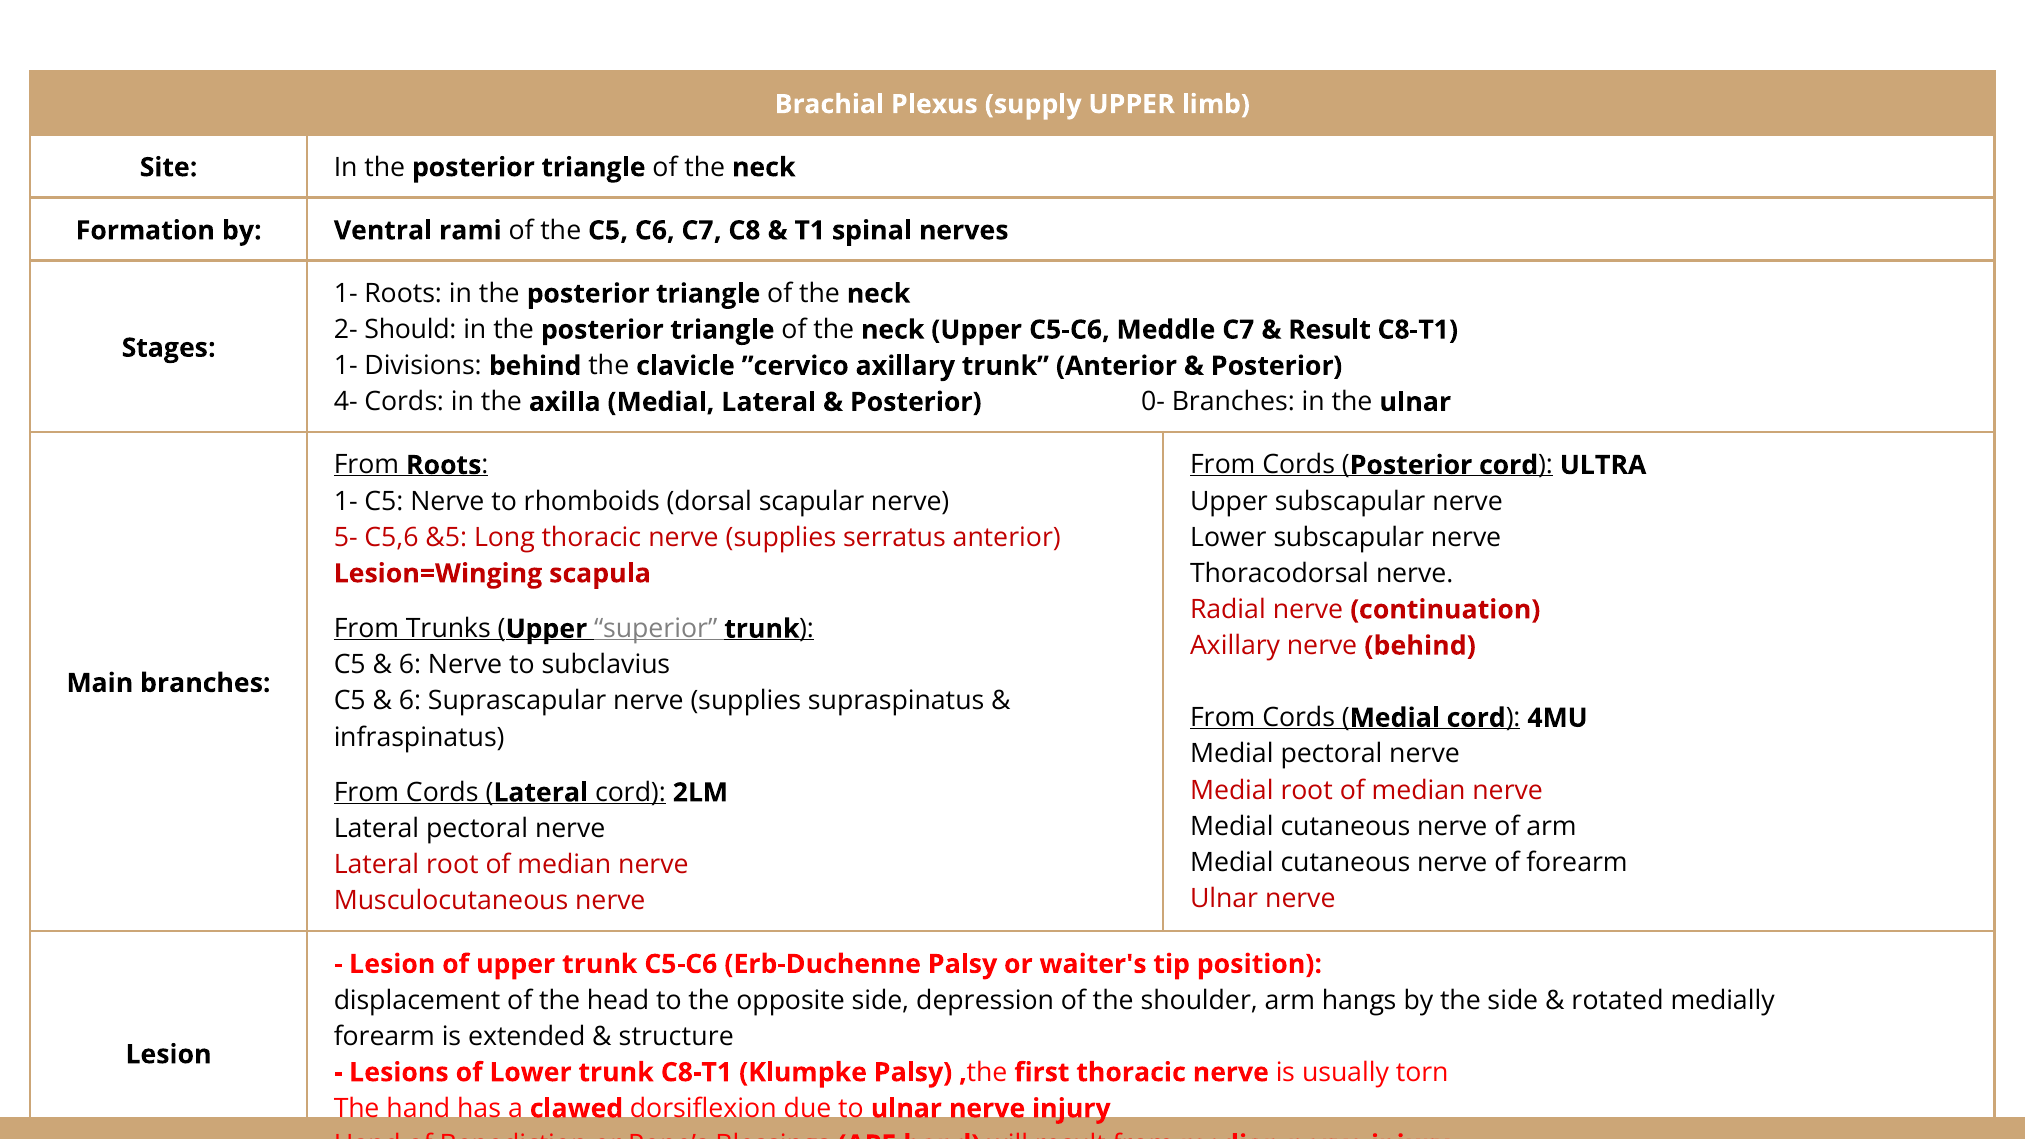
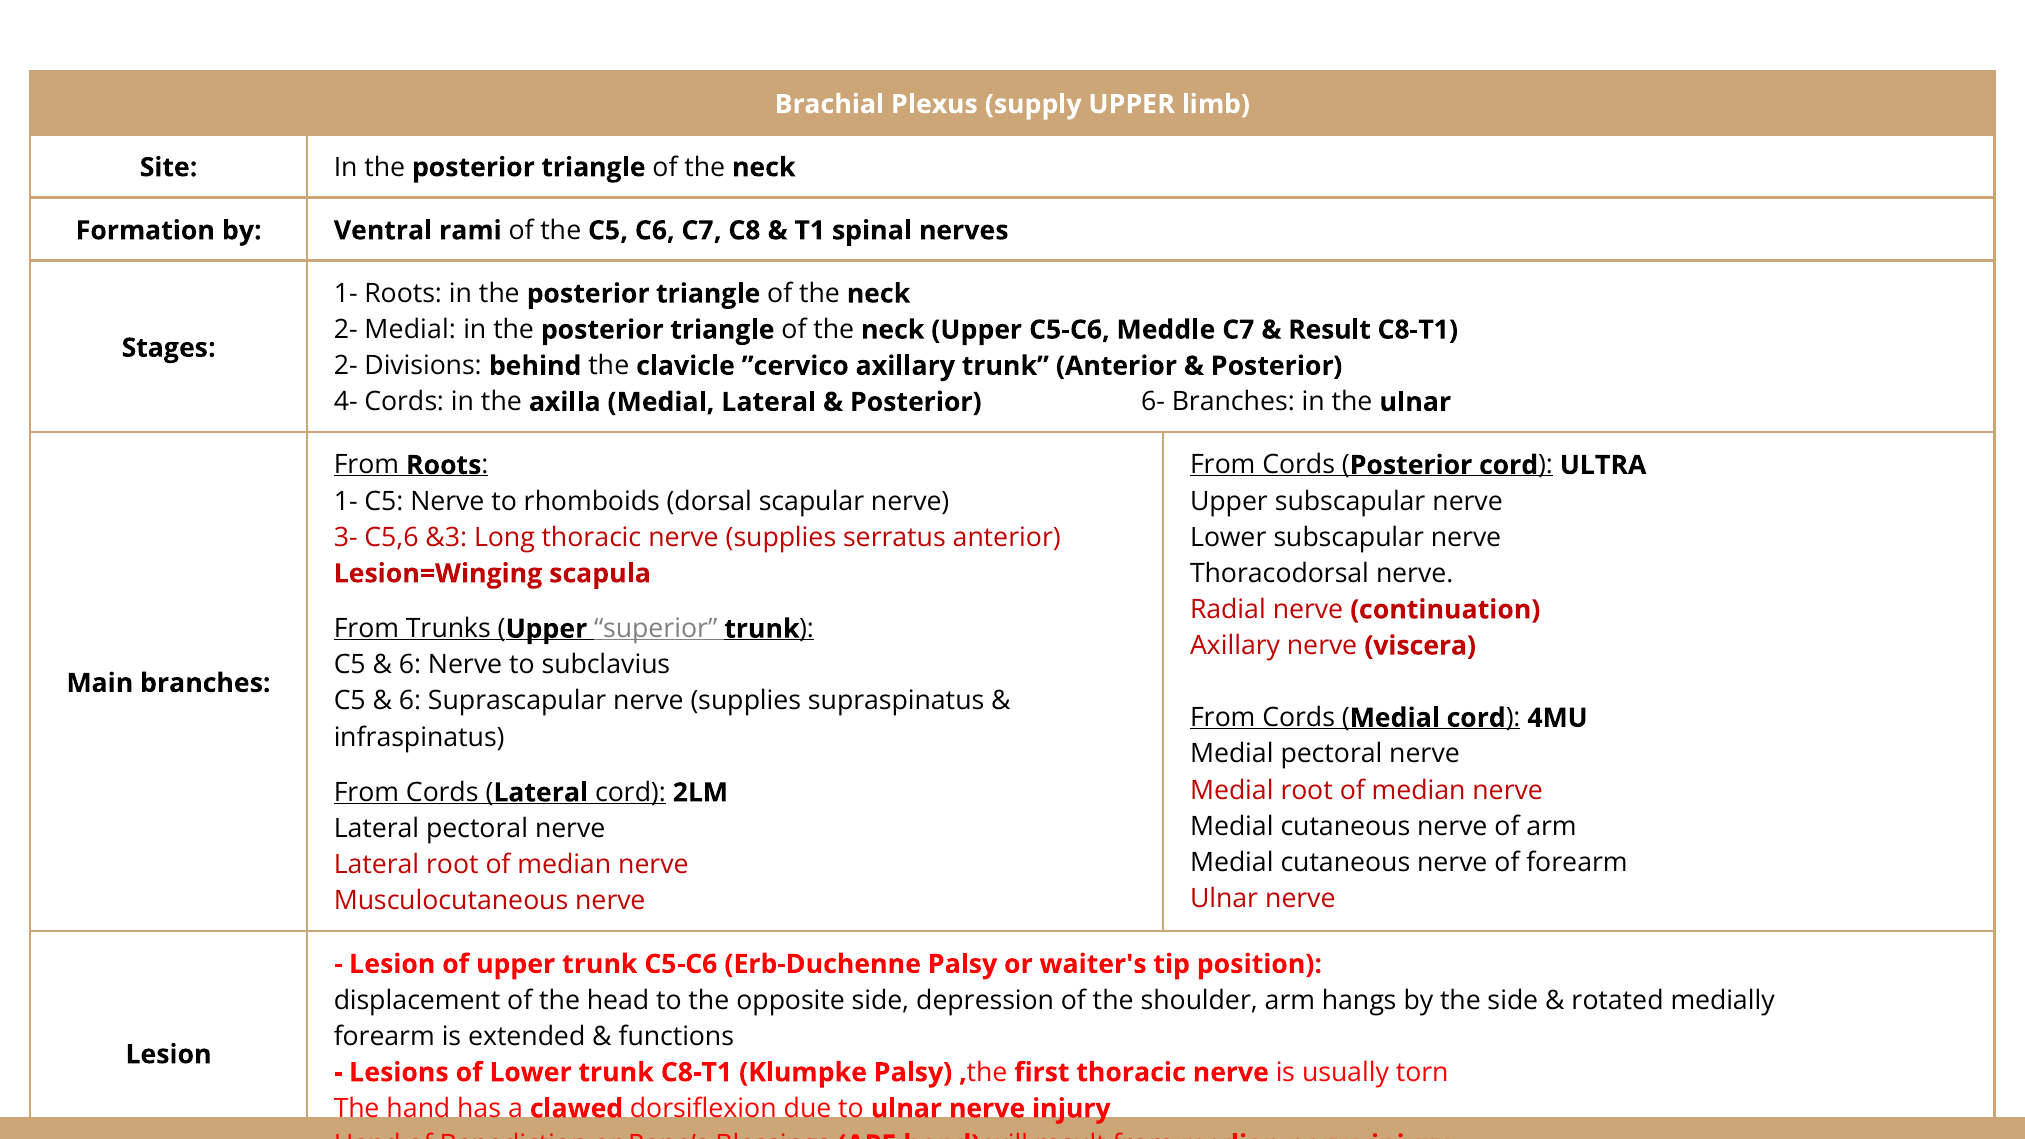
2- Should: Should -> Medial (410, 330)
1-: 1- -> 2- (346, 366)
0-: 0- -> 6- (1153, 402)
5-: 5- -> 3- (346, 537)
&5: &5 -> &3 (446, 537)
nerve behind: behind -> viscera (1420, 646)
structure: structure -> functions (676, 1036)
